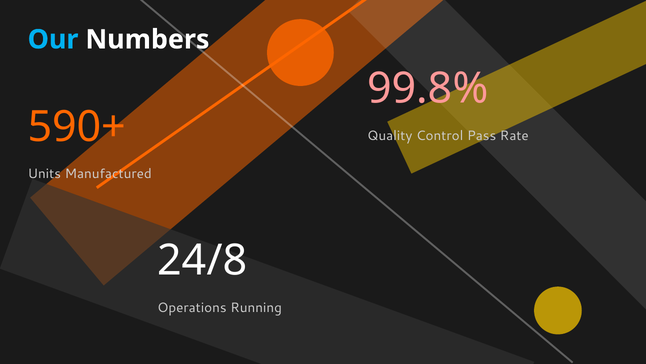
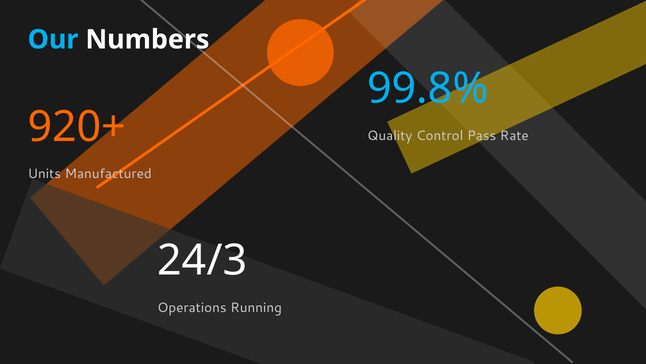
99.8% colour: pink -> light blue (428, 88)
590+: 590+ -> 920+ (77, 127)
24/8: 24/8 -> 24/3 (202, 260)
